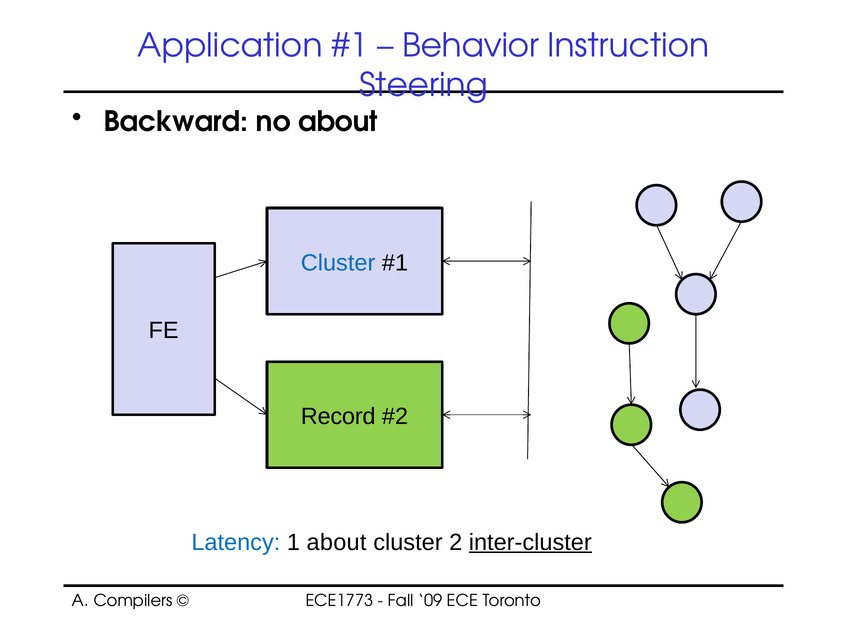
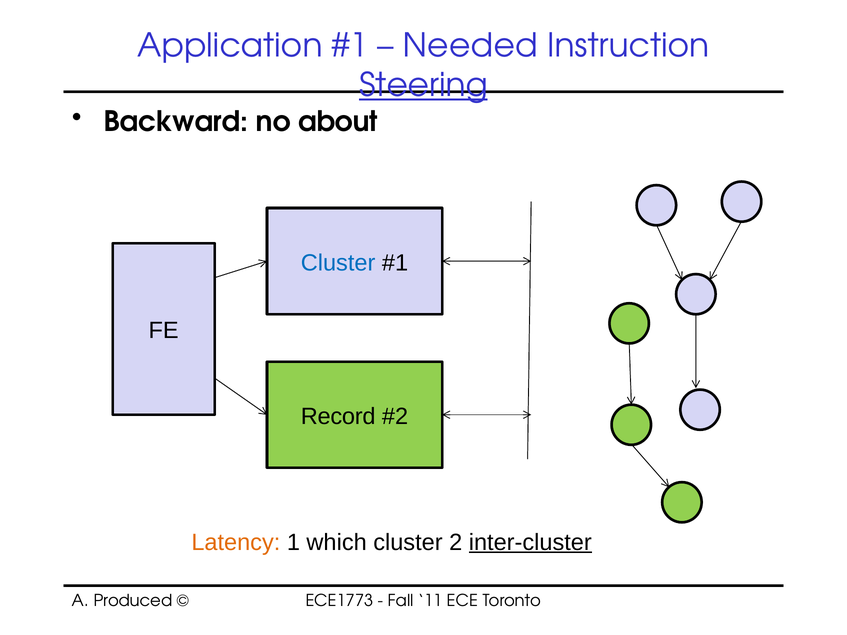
Behavior: Behavior -> Needed (470, 46)
Steering underline: none -> present (423, 86)
Latency colour: blue -> orange (236, 543)
1 about: about -> which (337, 543)
Compilers: Compilers -> Produced (133, 601)
09: 09 -> 11 (430, 601)
